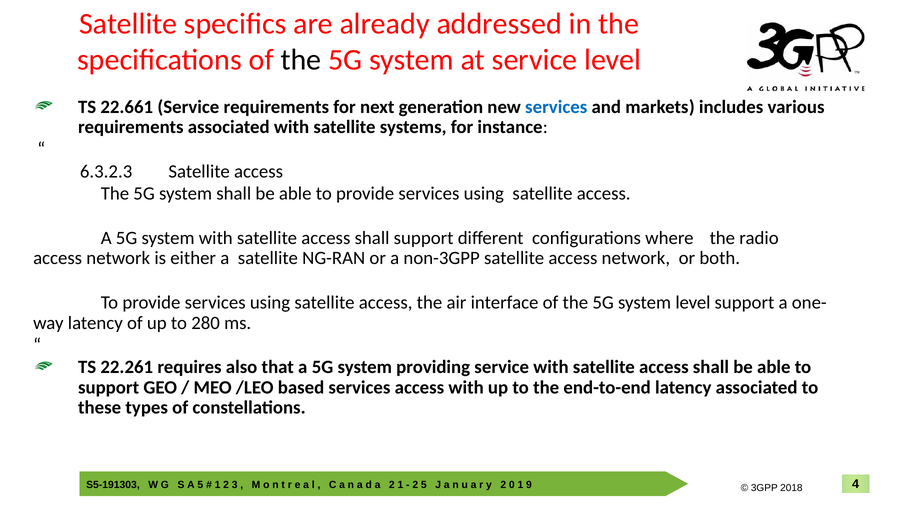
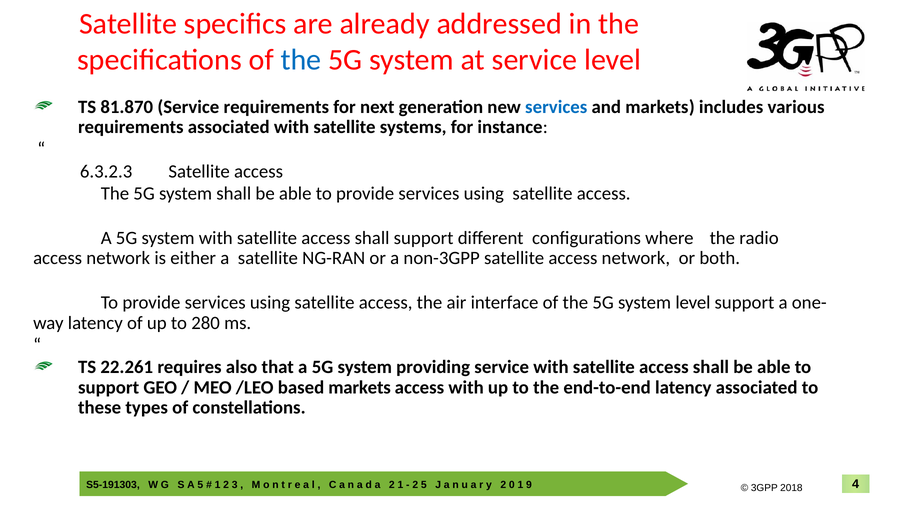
the colour: black -> blue (301, 60)
22.661: 22.661 -> 81.870 (127, 107)
based services: services -> markets (360, 388)
